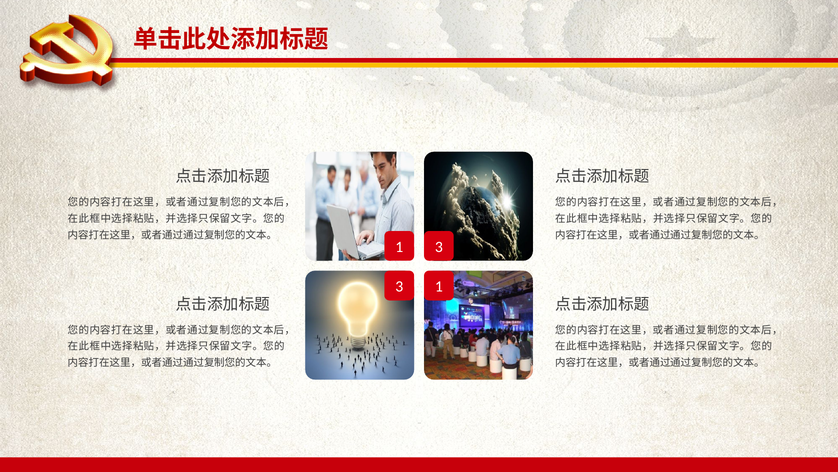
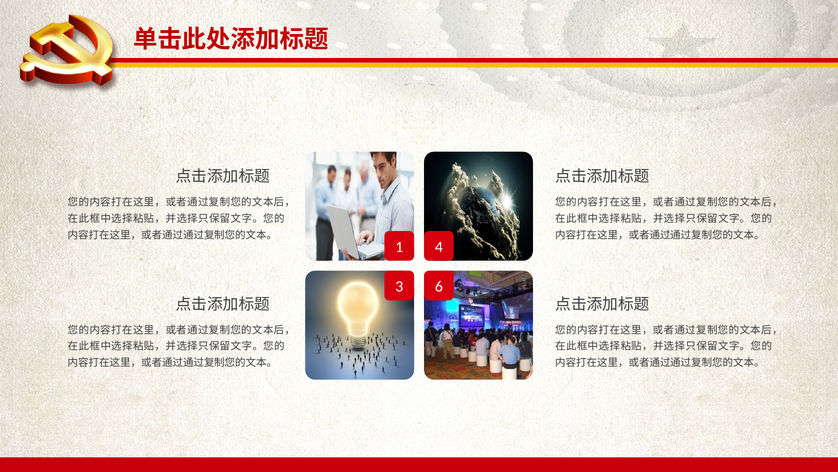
1 3: 3 -> 4 (439, 247)
3 1: 1 -> 6 (439, 286)
